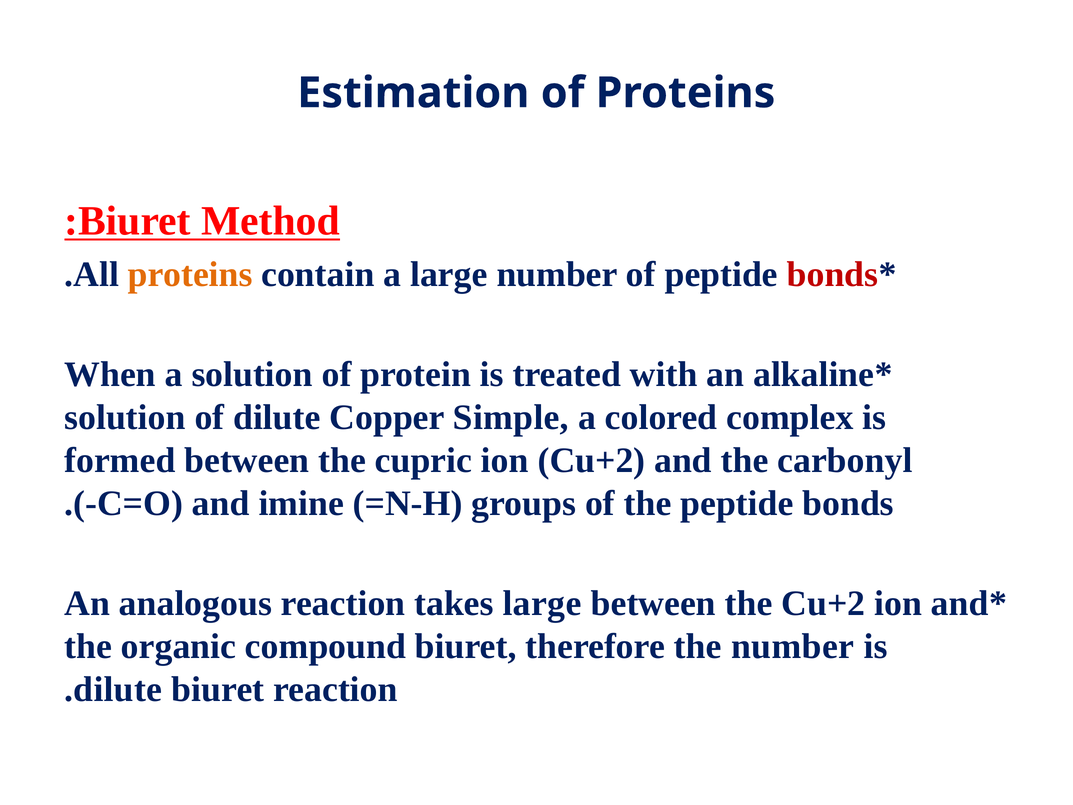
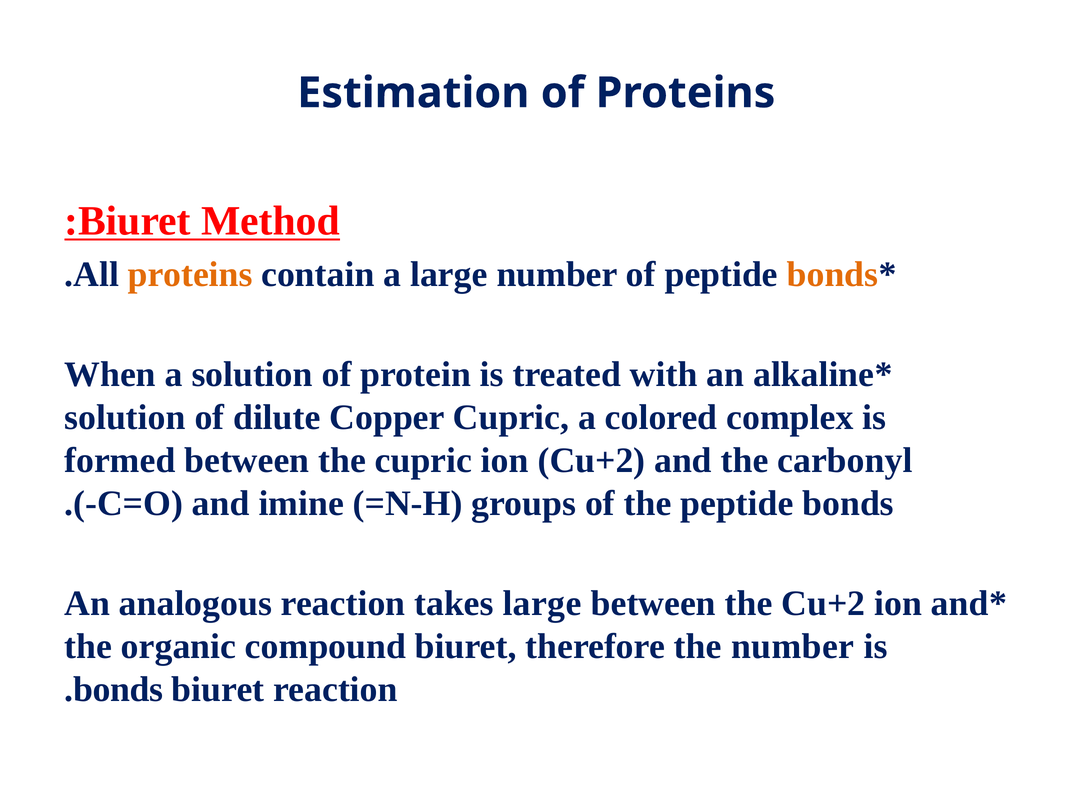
bonds colour: red -> orange (832, 274)
Copper Simple: Simple -> Cupric (511, 417)
dilute: dilute -> bonds (118, 689)
